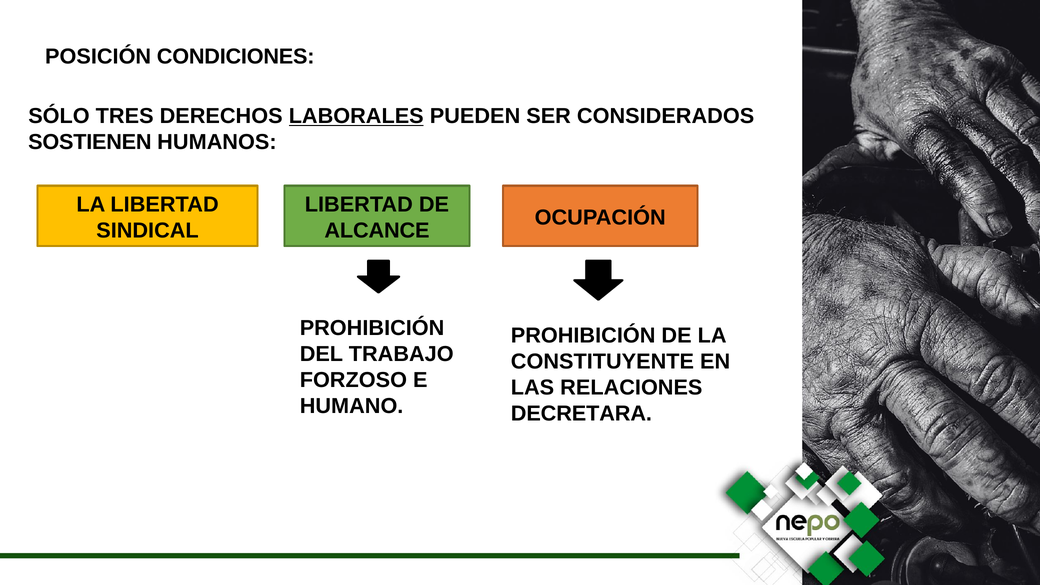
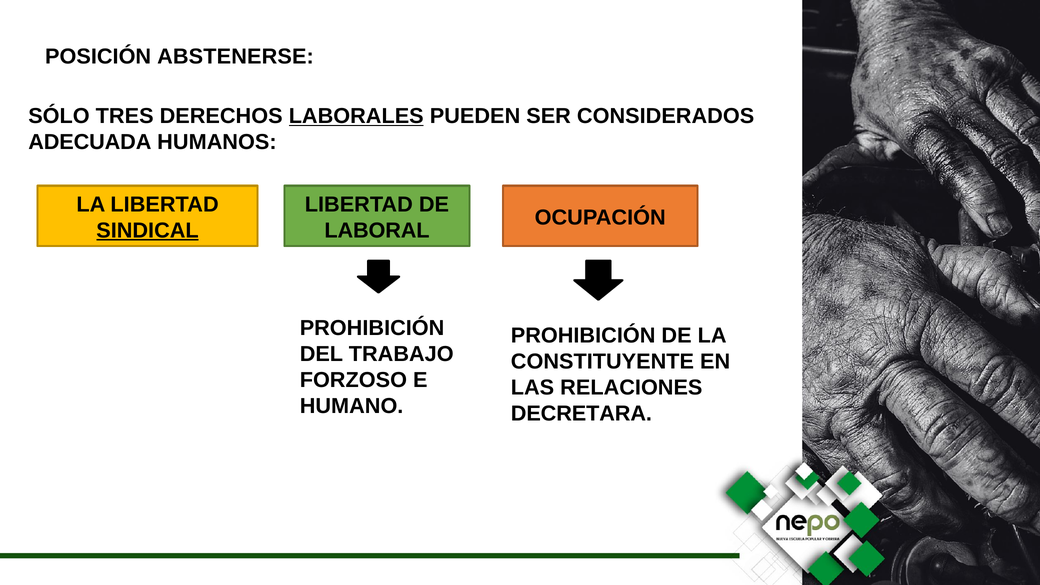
CONDICIONES: CONDICIONES -> ABSTENERSE (235, 57)
SOSTIENEN: SOSTIENEN -> ADECUADA (90, 142)
SINDICAL underline: none -> present (147, 230)
ALCANCE: ALCANCE -> LABORAL (377, 230)
